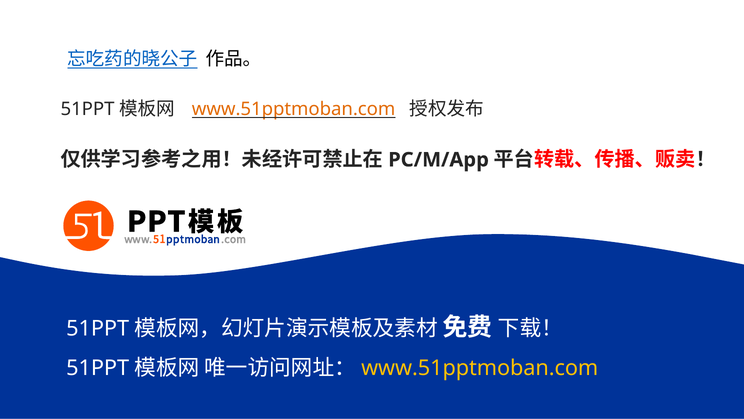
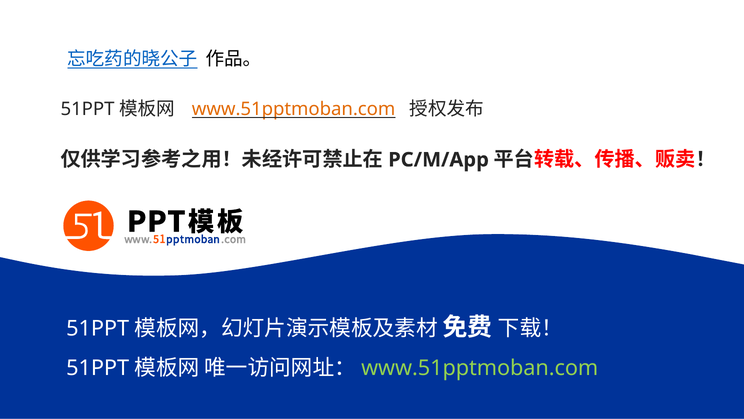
www.51pptmoban.com colour: yellow -> light green (480, 368)
